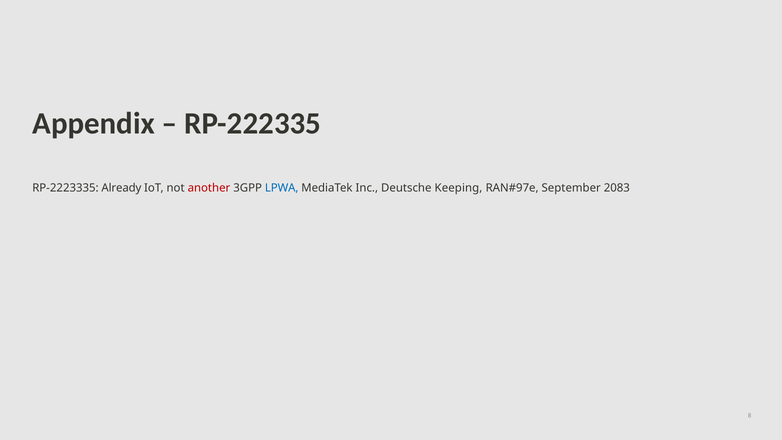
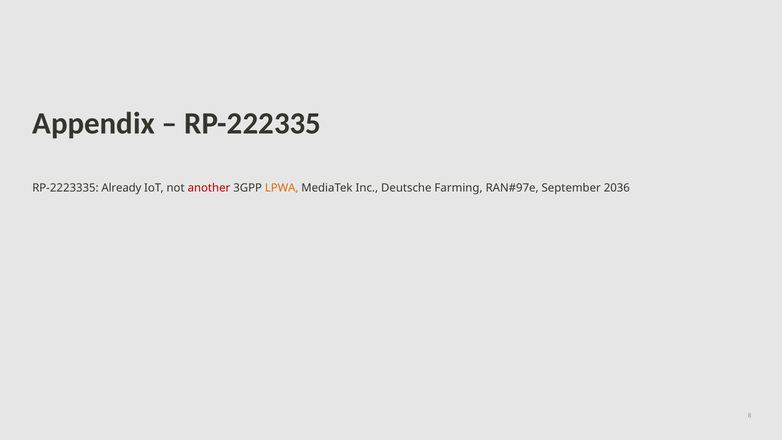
LPWA colour: blue -> orange (282, 188)
Keeping: Keeping -> Farming (459, 188)
2083: 2083 -> 2036 (617, 188)
